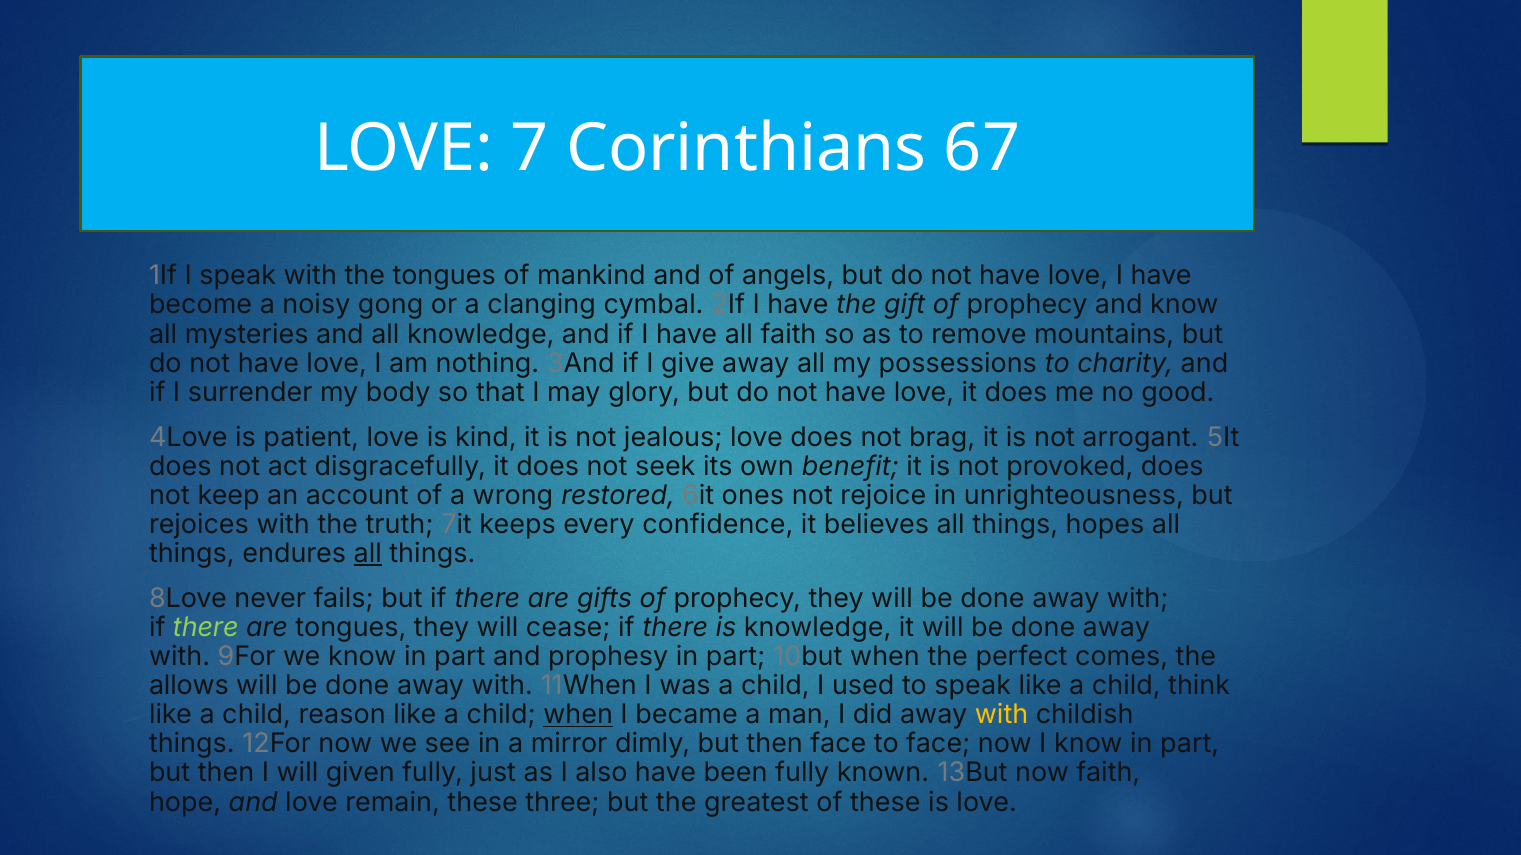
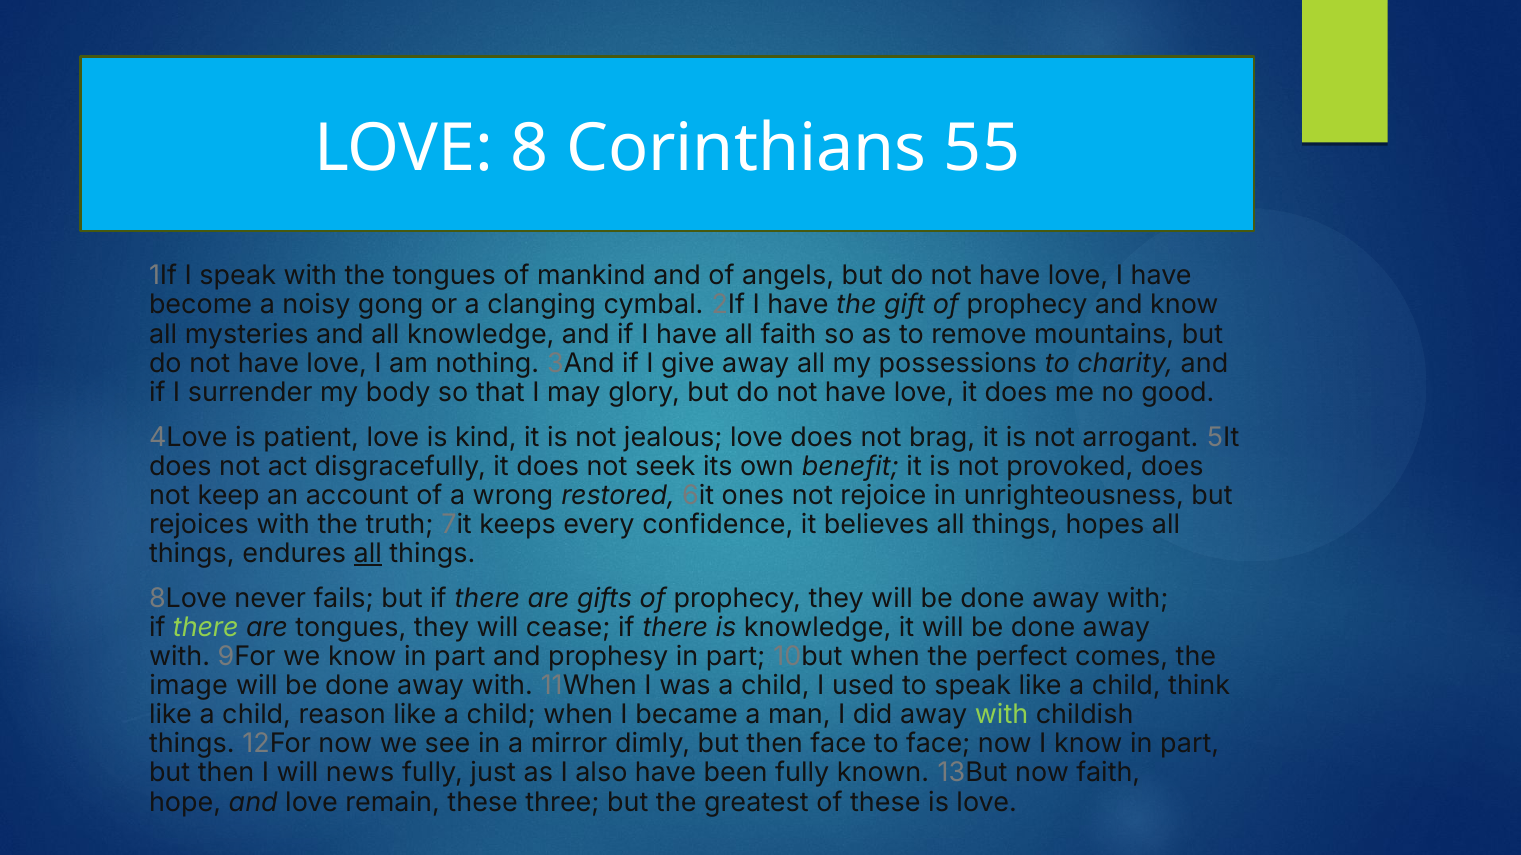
7: 7 -> 8 (530, 148)
67: 67 -> 55 (982, 148)
allows: allows -> image (189, 686)
when underline: present -> none (578, 715)
with colour: yellow -> light green (1002, 715)
given: given -> news (360, 774)
